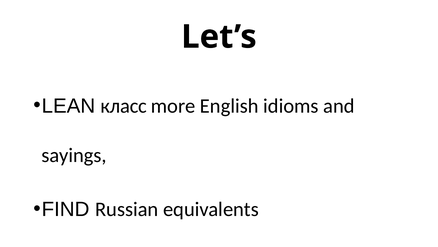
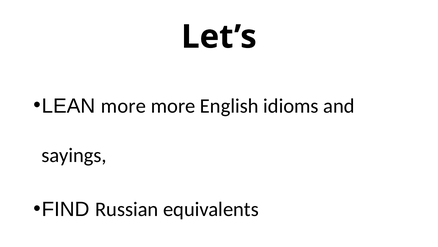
LEAN класс: класс -> more (123, 106)
